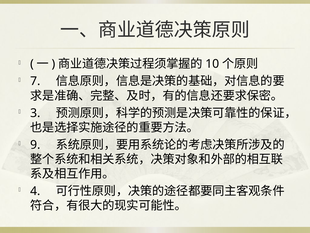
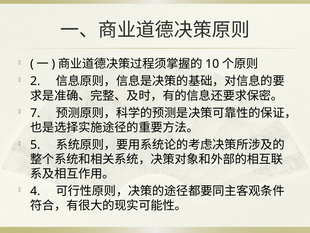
7: 7 -> 2 (35, 81)
3: 3 -> 7 (35, 113)
9: 9 -> 5 (35, 145)
